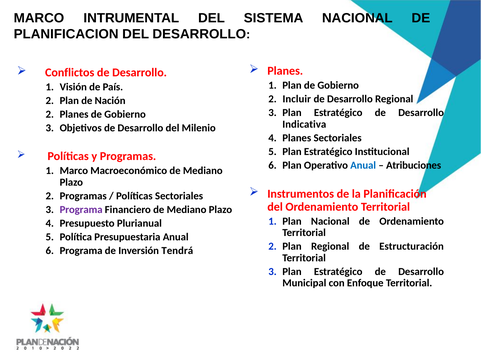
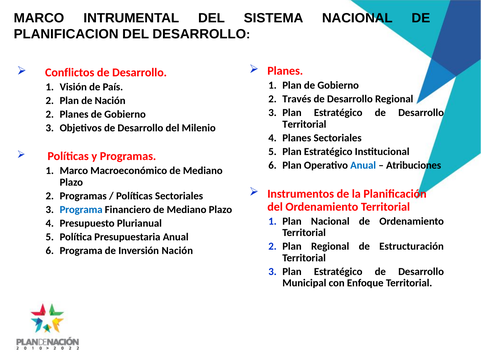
Incluir: Incluir -> Través (297, 99)
Indicativa: Indicativa -> Territorial (304, 124)
Programa colour: purple -> blue (81, 209)
Inversión Tendrá: Tendrá -> Nación (177, 251)
